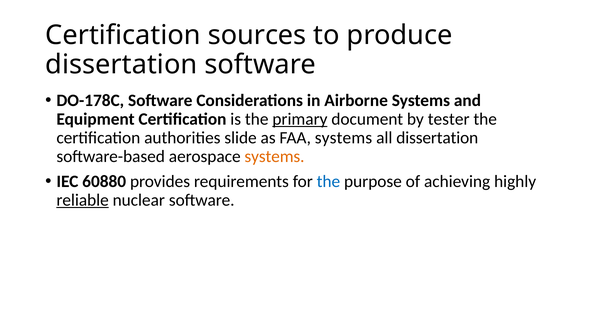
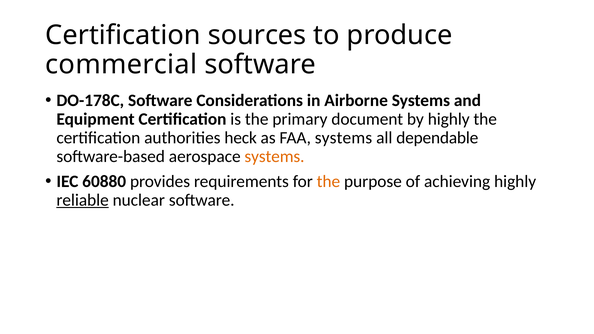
dissertation: dissertation -> commercial (121, 65)
primary underline: present -> none (300, 119)
by tester: tester -> highly (449, 119)
slide: slide -> heck (241, 138)
all dissertation: dissertation -> dependable (437, 138)
the colour: blue -> orange (328, 181)
